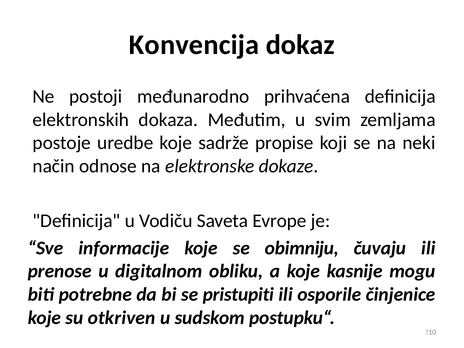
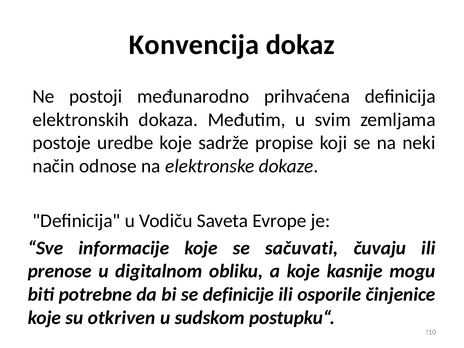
obimniju: obimniju -> sačuvati (302, 248)
pristupiti: pristupiti -> definicije (238, 294)
